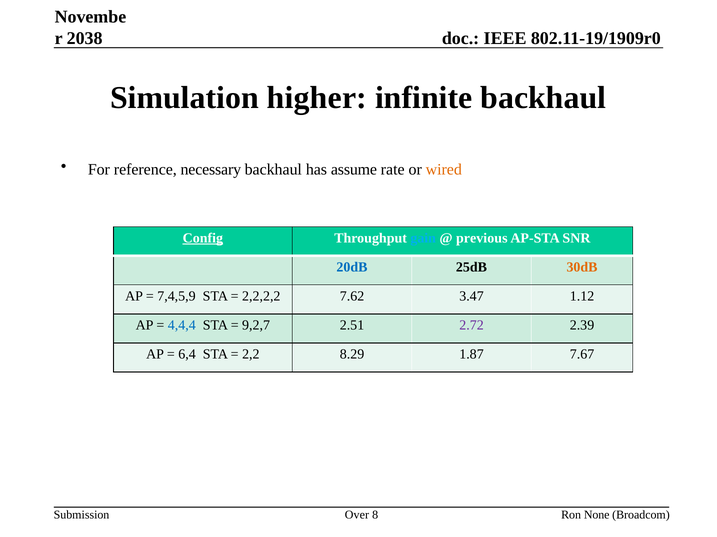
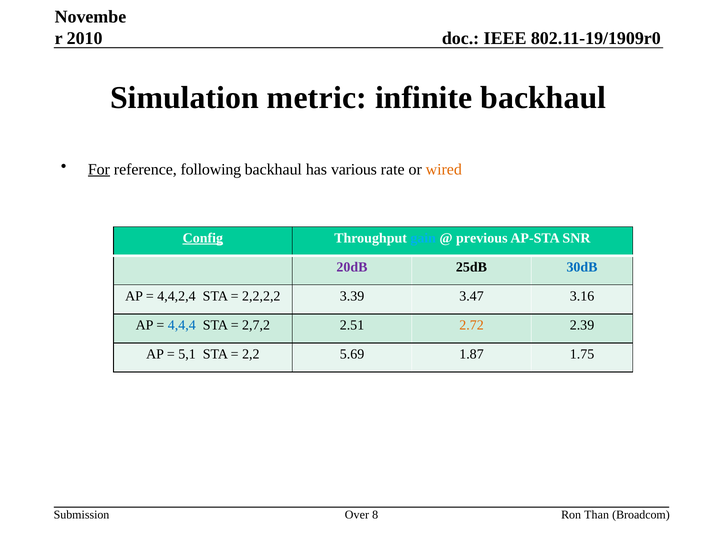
2038: 2038 -> 2010 (85, 38)
higher: higher -> metric (317, 98)
For underline: none -> present (99, 170)
necessary: necessary -> following (211, 170)
assume: assume -> various (354, 170)
20dB colour: blue -> purple (352, 268)
30dB colour: orange -> blue (582, 268)
7,4,5,9: 7,4,5,9 -> 4,4,2,4 (176, 297)
7.62: 7.62 -> 3.39 (352, 297)
1.12: 1.12 -> 3.16 (582, 297)
9,2,7: 9,2,7 -> 2,7,2 (256, 326)
2.72 colour: purple -> orange (472, 326)
6,4: 6,4 -> 5,1 (187, 355)
8.29: 8.29 -> 5.69 (352, 355)
7.67: 7.67 -> 1.75 (582, 355)
None: None -> Than (597, 516)
